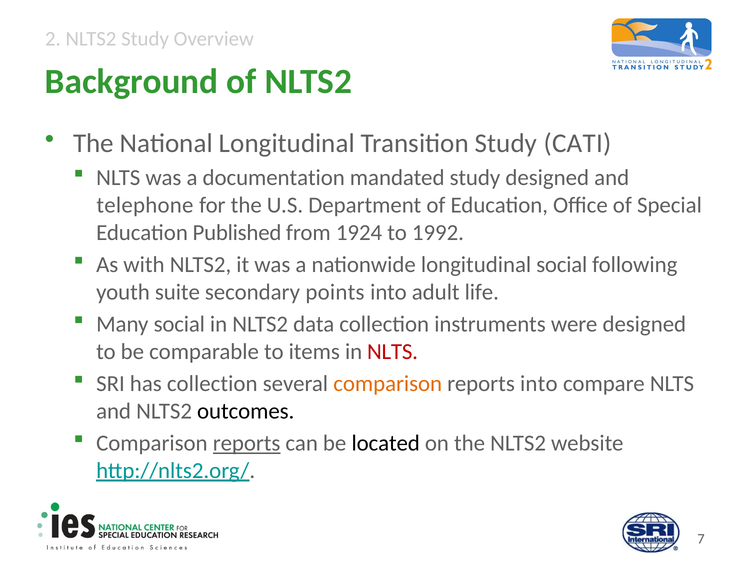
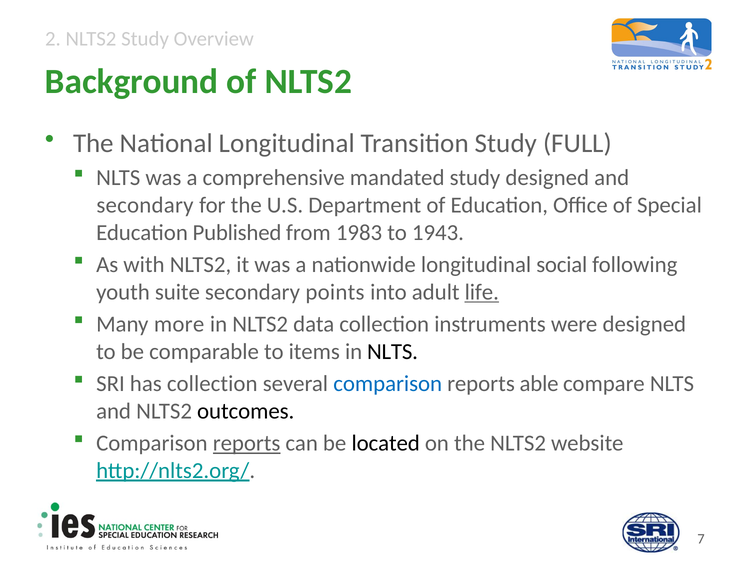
CATI: CATI -> FULL (578, 143)
documentation: documentation -> comprehensive (274, 178)
telephone: telephone -> secondary (145, 205)
1924: 1924 -> 1983 (359, 233)
1992: 1992 -> 1943 (438, 233)
life underline: none -> present (482, 292)
Many social: social -> more (179, 324)
NLTS colour: red -> black (393, 352)
comparison colour: orange -> blue (388, 384)
reports into: into -> able (539, 384)
